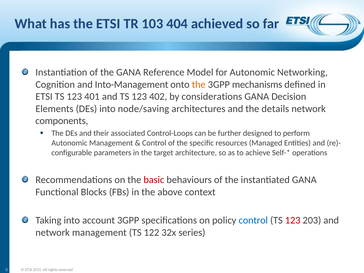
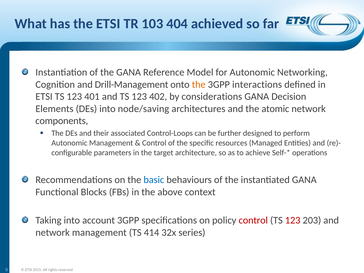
Into-Management: Into-Management -> Drill-Management (132, 84)
mechanisms: mechanisms -> interactions (257, 84)
details: details -> atomic (275, 109)
basic colour: red -> blue (154, 180)
control colour: blue -> red (253, 220)
122: 122 -> 414 (152, 232)
